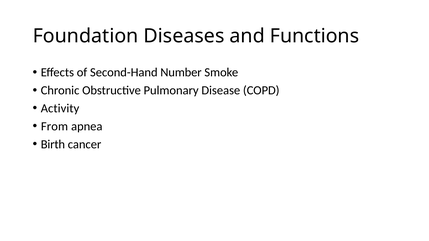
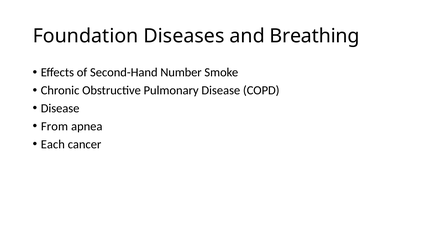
Functions: Functions -> Breathing (315, 36)
Activity: Activity -> Disease (60, 109)
Birth: Birth -> Each (53, 144)
